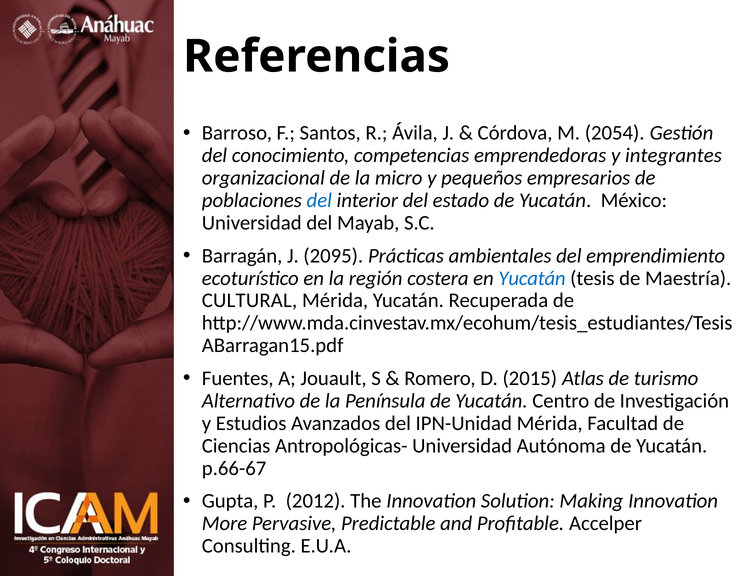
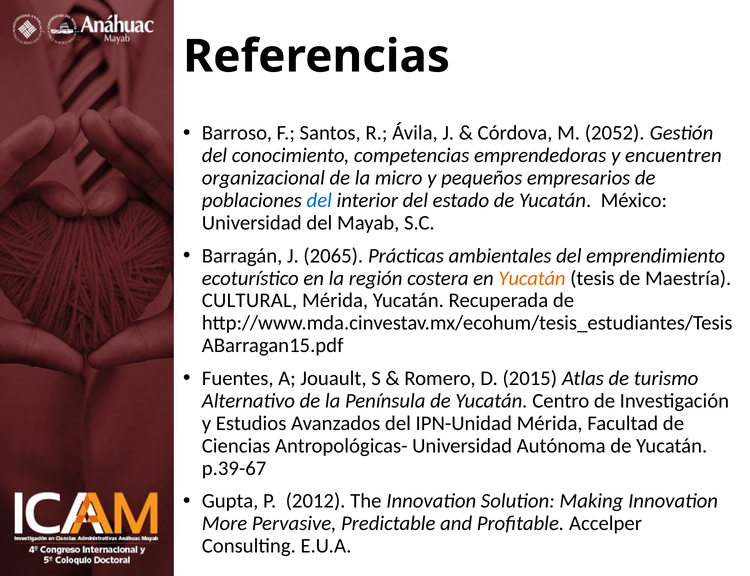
2054: 2054 -> 2052 (615, 133)
integrantes: integrantes -> encuentren (673, 155)
2095: 2095 -> 2065 (333, 256)
Yucatán colour: blue -> orange (532, 278)
p.66-67: p.66-67 -> p.39-67 (234, 468)
